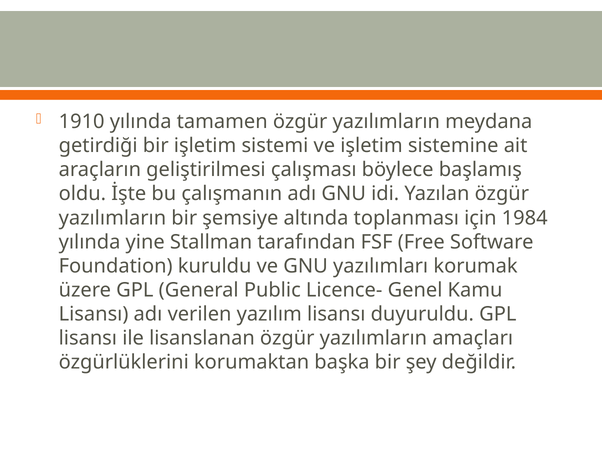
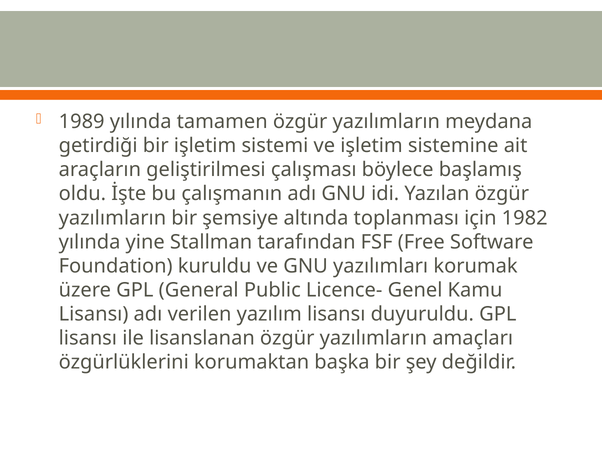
1910: 1910 -> 1989 (82, 122)
1984: 1984 -> 1982 (525, 218)
